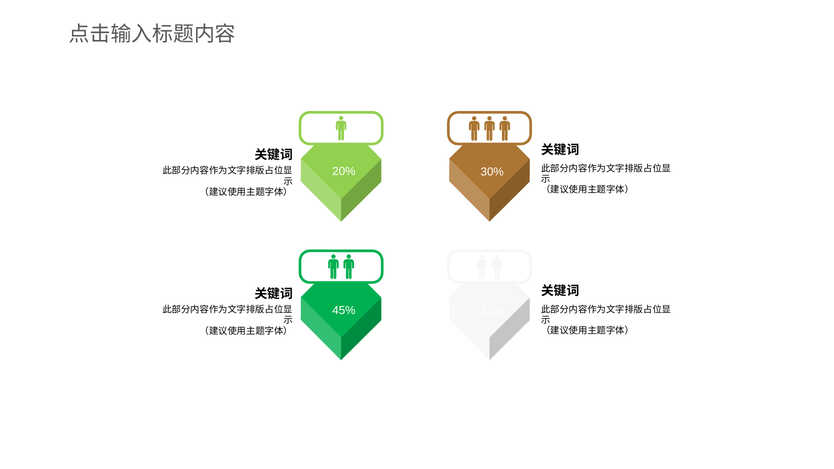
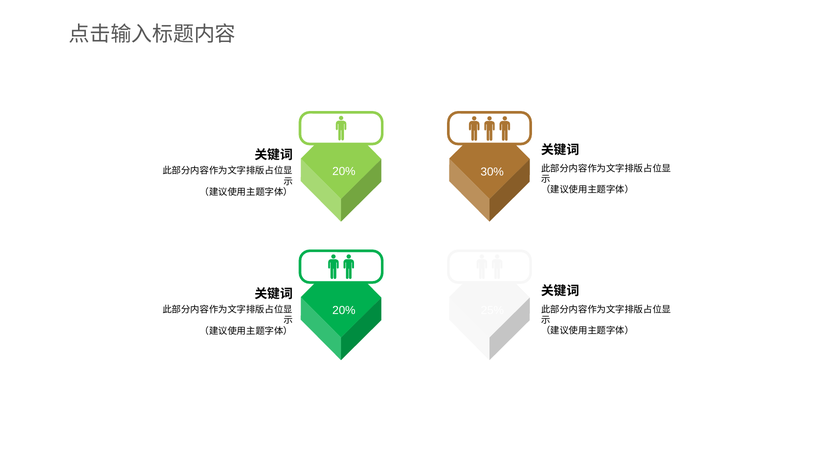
45%: 45% -> 20% (344, 311)
